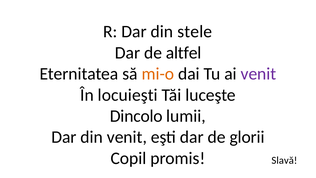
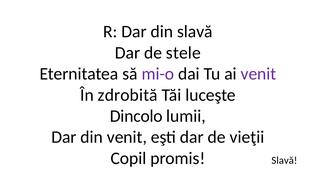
din stele: stele -> slavă (195, 32)
altfel: altfel -> stele (183, 53)
mi-o colour: orange -> purple (158, 74)
locuieşti: locuieşti -> zdrobită (128, 95)
glorii: glorii -> vieţii (247, 137)
